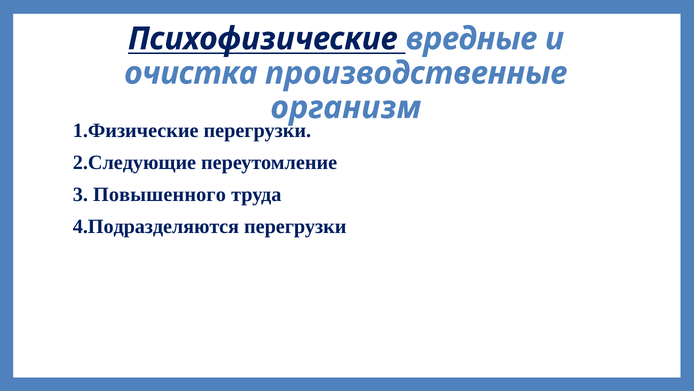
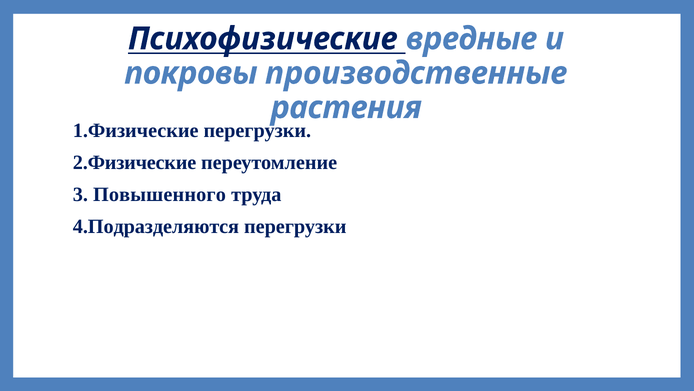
очистка: очистка -> покровы (191, 73)
организм: организм -> растения (346, 107)
2.Следующие: 2.Следующие -> 2.Физические (135, 162)
